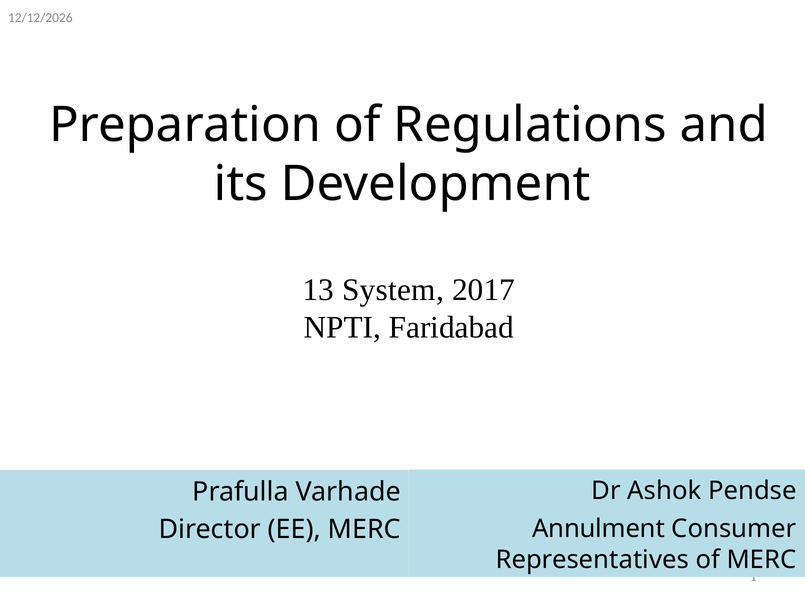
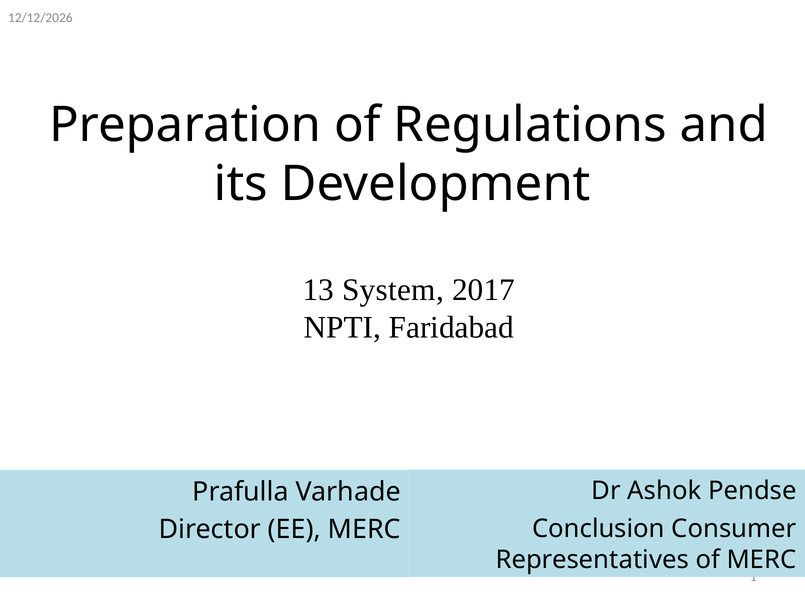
Annulment: Annulment -> Conclusion (598, 529)
